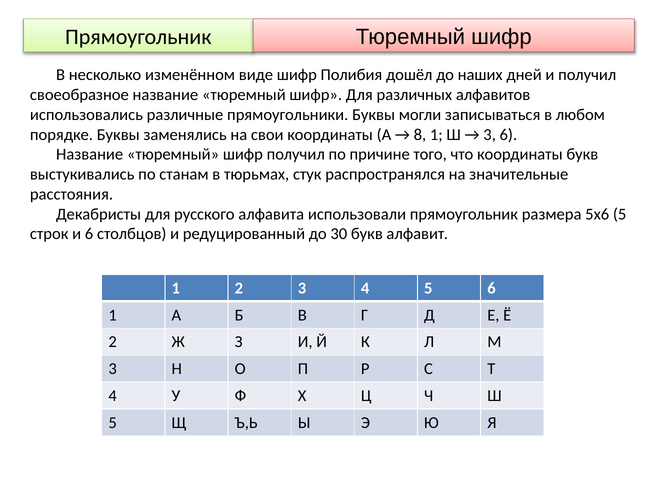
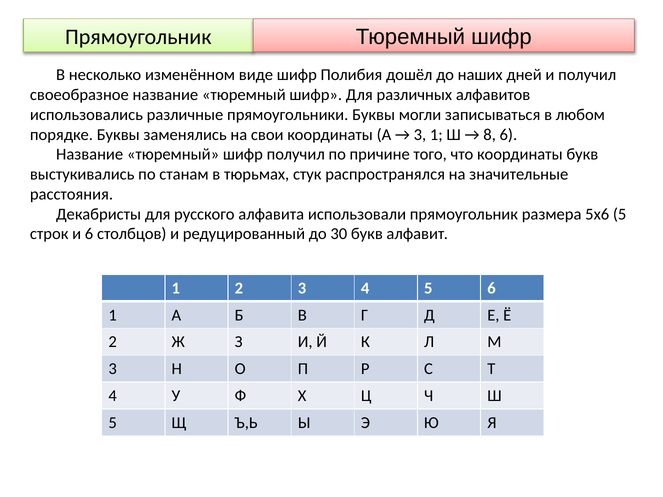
8: 8 -> 3 (420, 135)
3: 3 -> 8 (490, 135)
